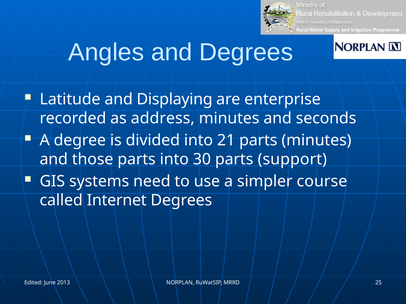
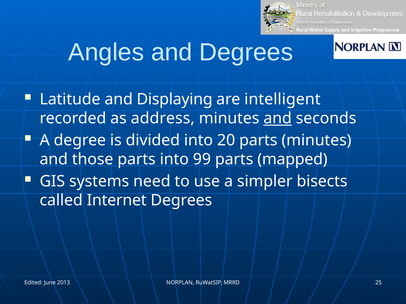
enterprise: enterprise -> intelligent (282, 100)
and underline: none -> present (278, 118)
21: 21 -> 20 (226, 141)
30: 30 -> 99 (202, 160)
support: support -> mapped (292, 160)
course: course -> bisects (322, 182)
